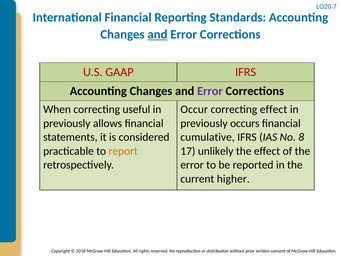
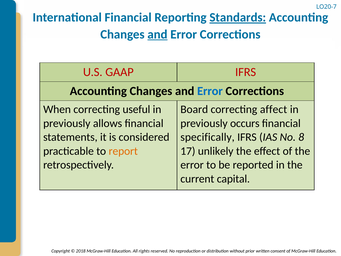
Standards underline: none -> present (238, 17)
Error colour: purple -> blue (210, 91)
Occur: Occur -> Board (194, 109)
correcting effect: effect -> affect (274, 109)
cumulative: cumulative -> specifically (208, 137)
higher: higher -> capital (233, 179)
